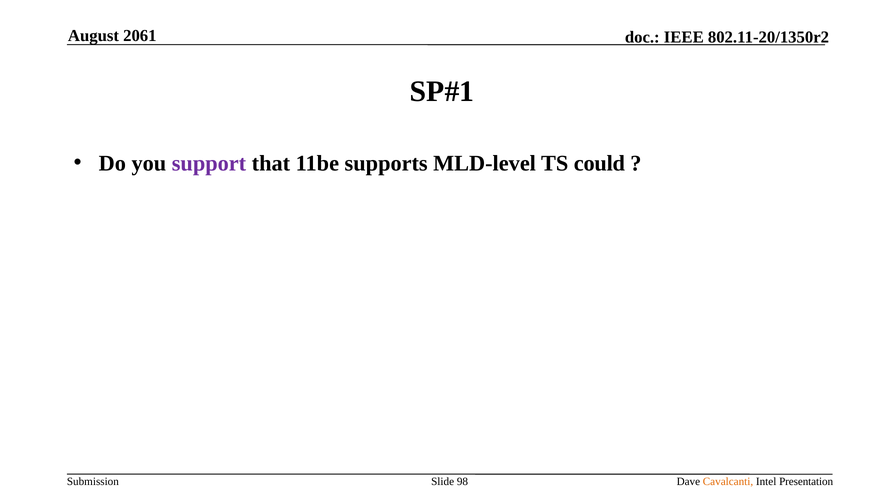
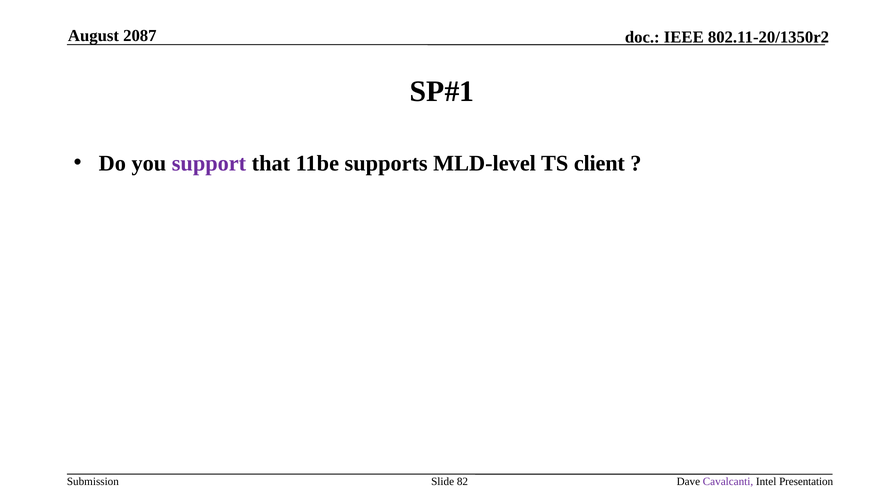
2061: 2061 -> 2087 (140, 35)
could: could -> client (599, 163)
98: 98 -> 82 (462, 481)
Cavalcanti colour: orange -> purple (728, 481)
